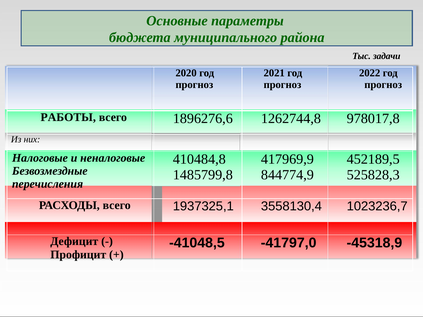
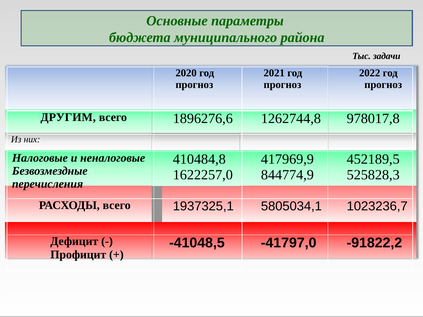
РАБОТЫ: РАБОТЫ -> ДРУГИМ (68, 117)
1485799,8: 1485799,8 -> 1622257,0 (203, 175)
3558130,4: 3558130,4 -> 5805034,1 (291, 206)
-45318,9: -45318,9 -> -91822,2 (374, 243)
